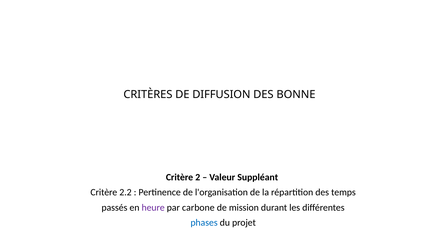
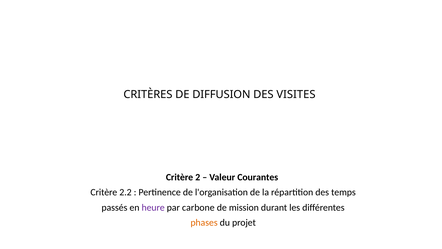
BONNE: BONNE -> VISITES (296, 94)
Suppléant: Suppléant -> Courantes (258, 177)
phases colour: blue -> orange (204, 222)
